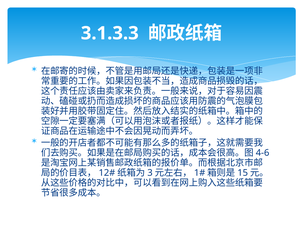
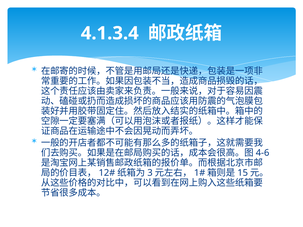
3.1.3.3: 3.1.3.3 -> 4.1.3.4 (110, 33)
